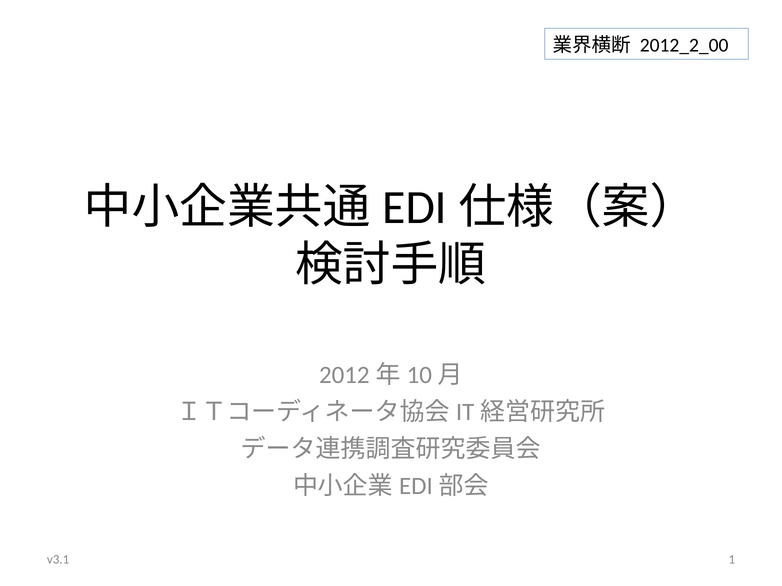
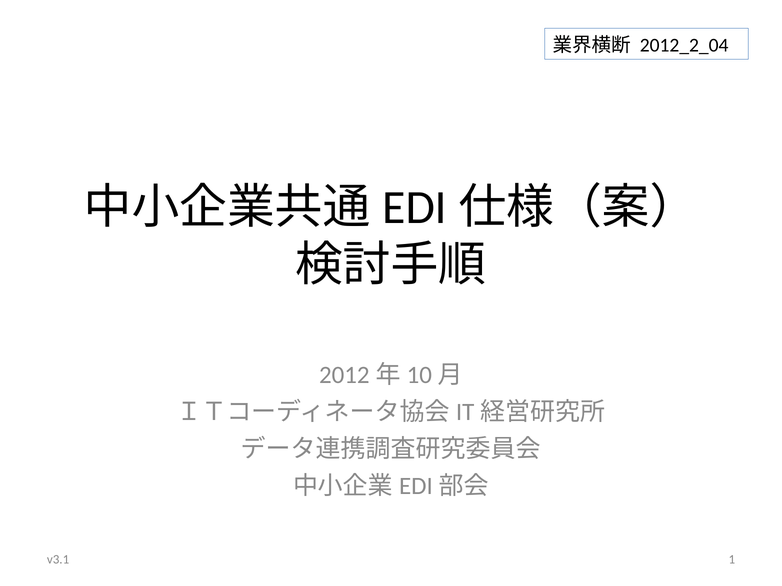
2012_2_00: 2012_2_00 -> 2012_2_04 (684, 45)
